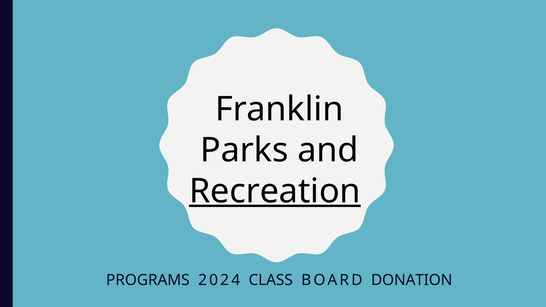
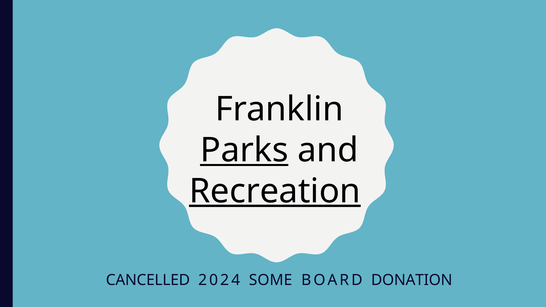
Parks underline: none -> present (244, 150)
PROGRAMS: PROGRAMS -> CANCELLED (148, 280)
CLASS: CLASS -> SOME (271, 280)
